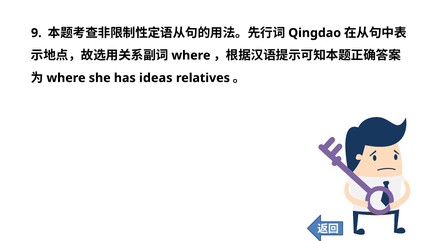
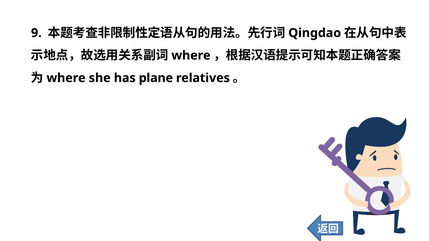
ideas: ideas -> plane (156, 78)
